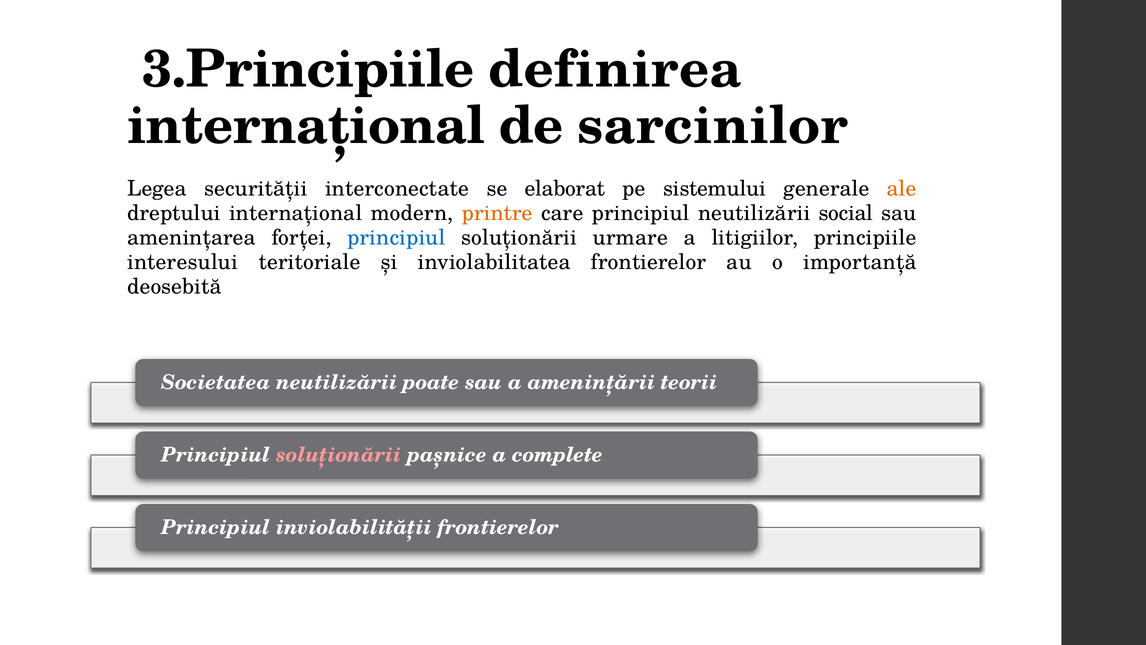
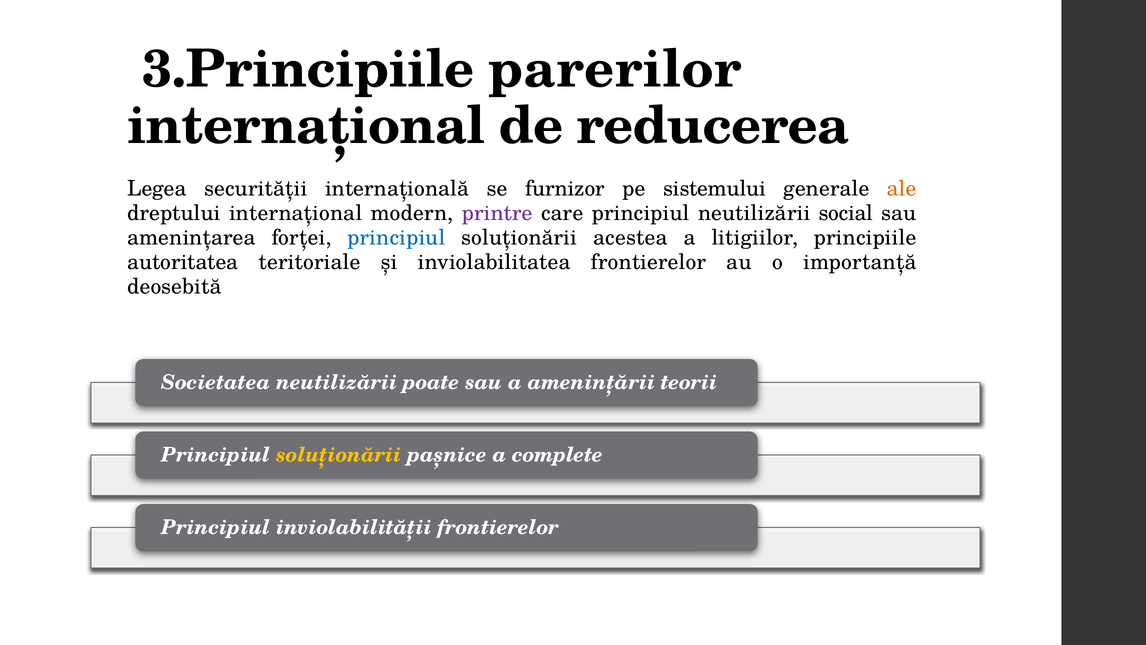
definirea: definirea -> parerilor (615, 69)
sarcinilor: sarcinilor -> reducerea (713, 126)
interconectate: interconectate -> internațională (397, 189)
elaborat: elaborat -> furnizor (565, 189)
printre colour: orange -> purple (497, 213)
urmare: urmare -> acestea (630, 238)
interesului: interesului -> autoritatea (183, 262)
soluționării colour: pink -> yellow (339, 455)
